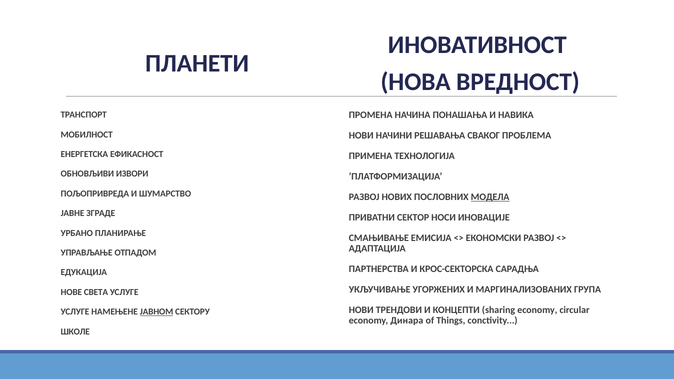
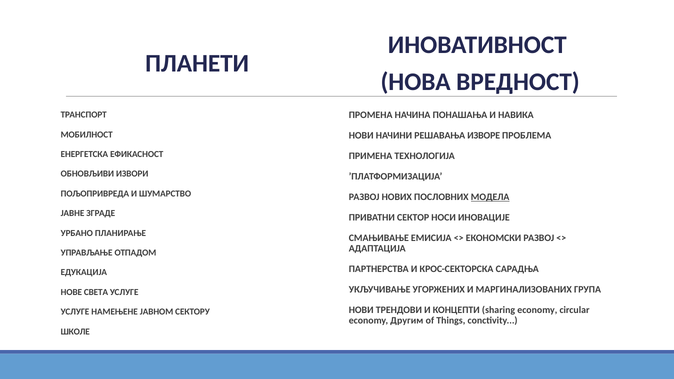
СВАКОГ: СВАКОГ -> ИЗВОРЕ (484, 136)
ЈАВНОМ underline: present -> none (157, 312)
Динара: Динара -> Другим (407, 321)
